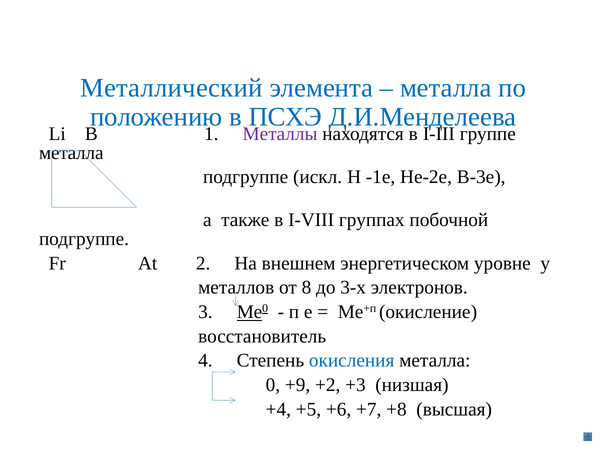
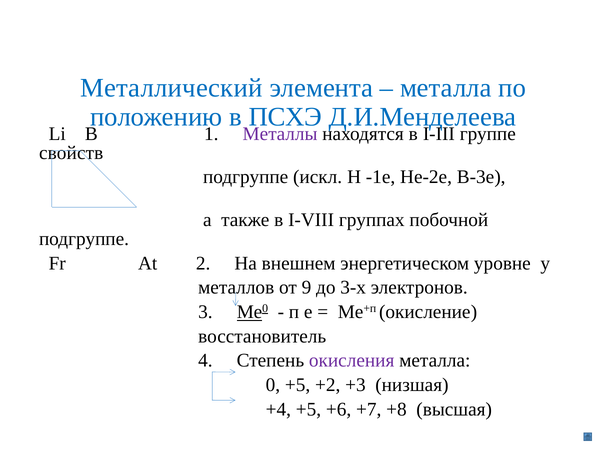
металла: металла -> свойств (71, 153)
8: 8 -> 9 (306, 288)
окисления colour: blue -> purple (352, 361)
0 +9: +9 -> +5 (298, 385)
